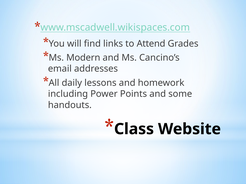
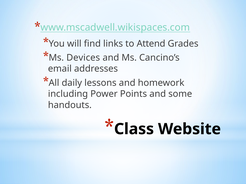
Modern: Modern -> Devices (83, 58)
